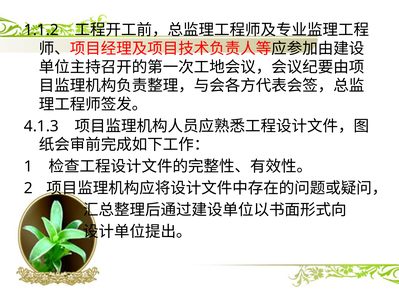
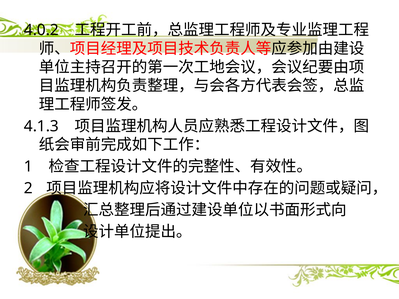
1.1.2: 1.1.2 -> 4.0.2 (41, 30)
